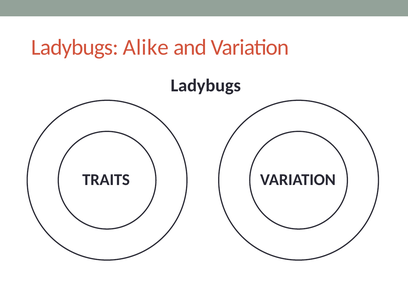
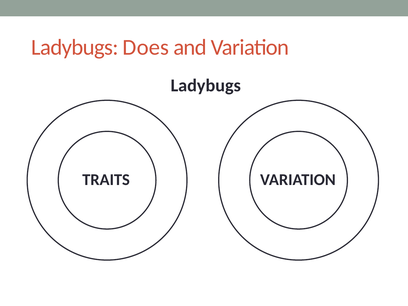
Alike: Alike -> Does (146, 47)
